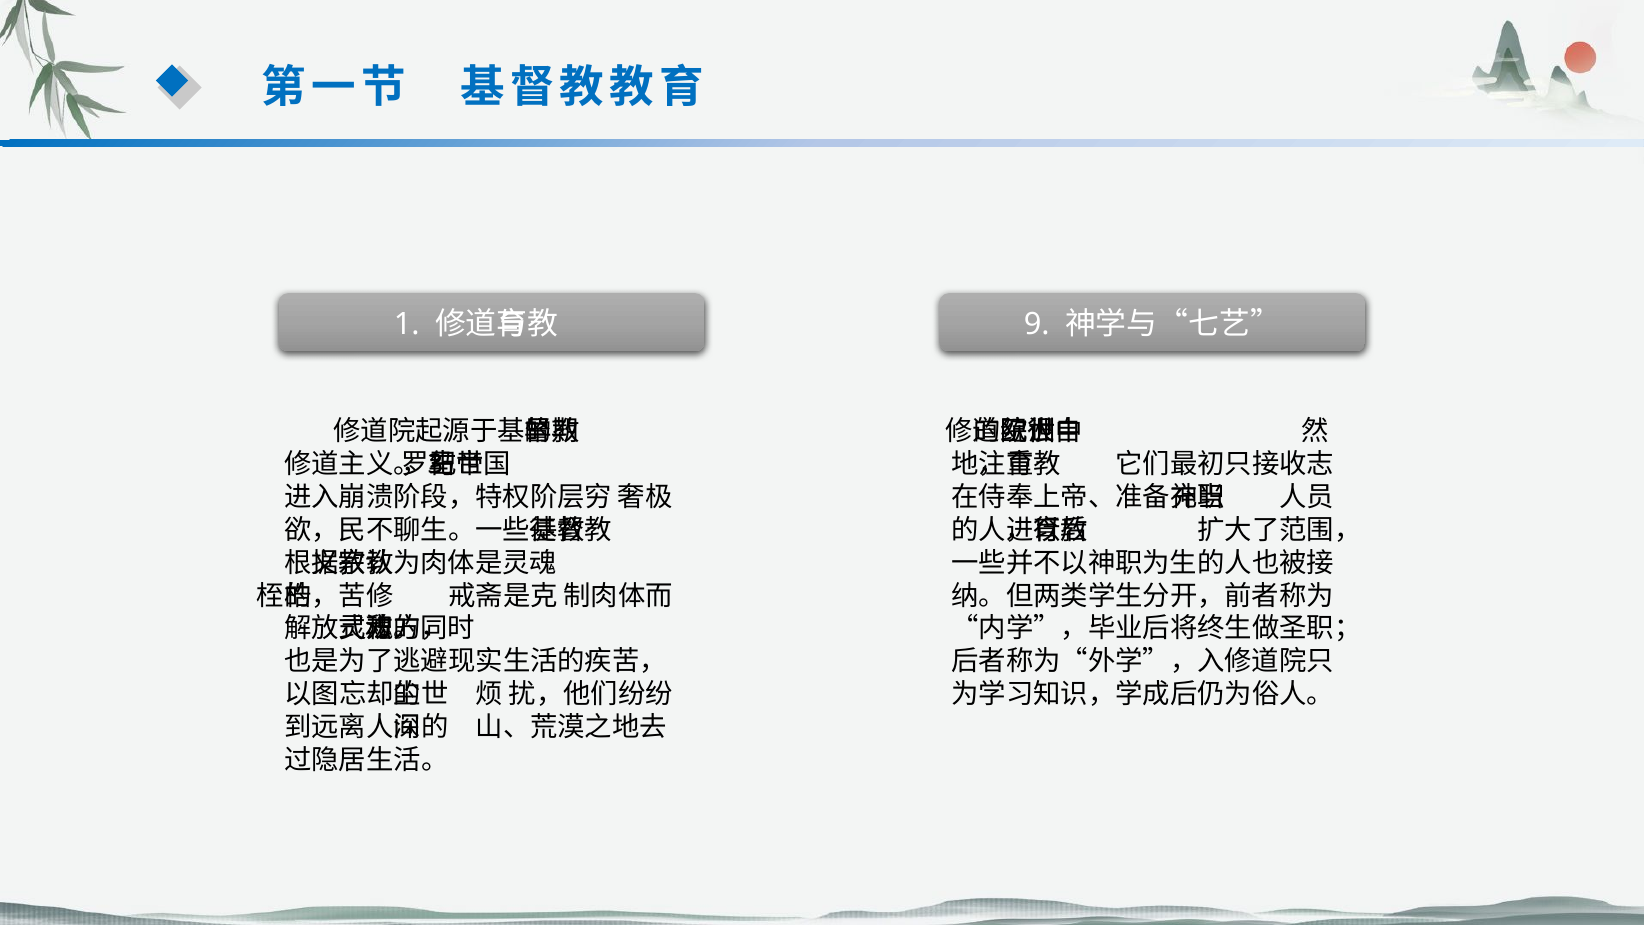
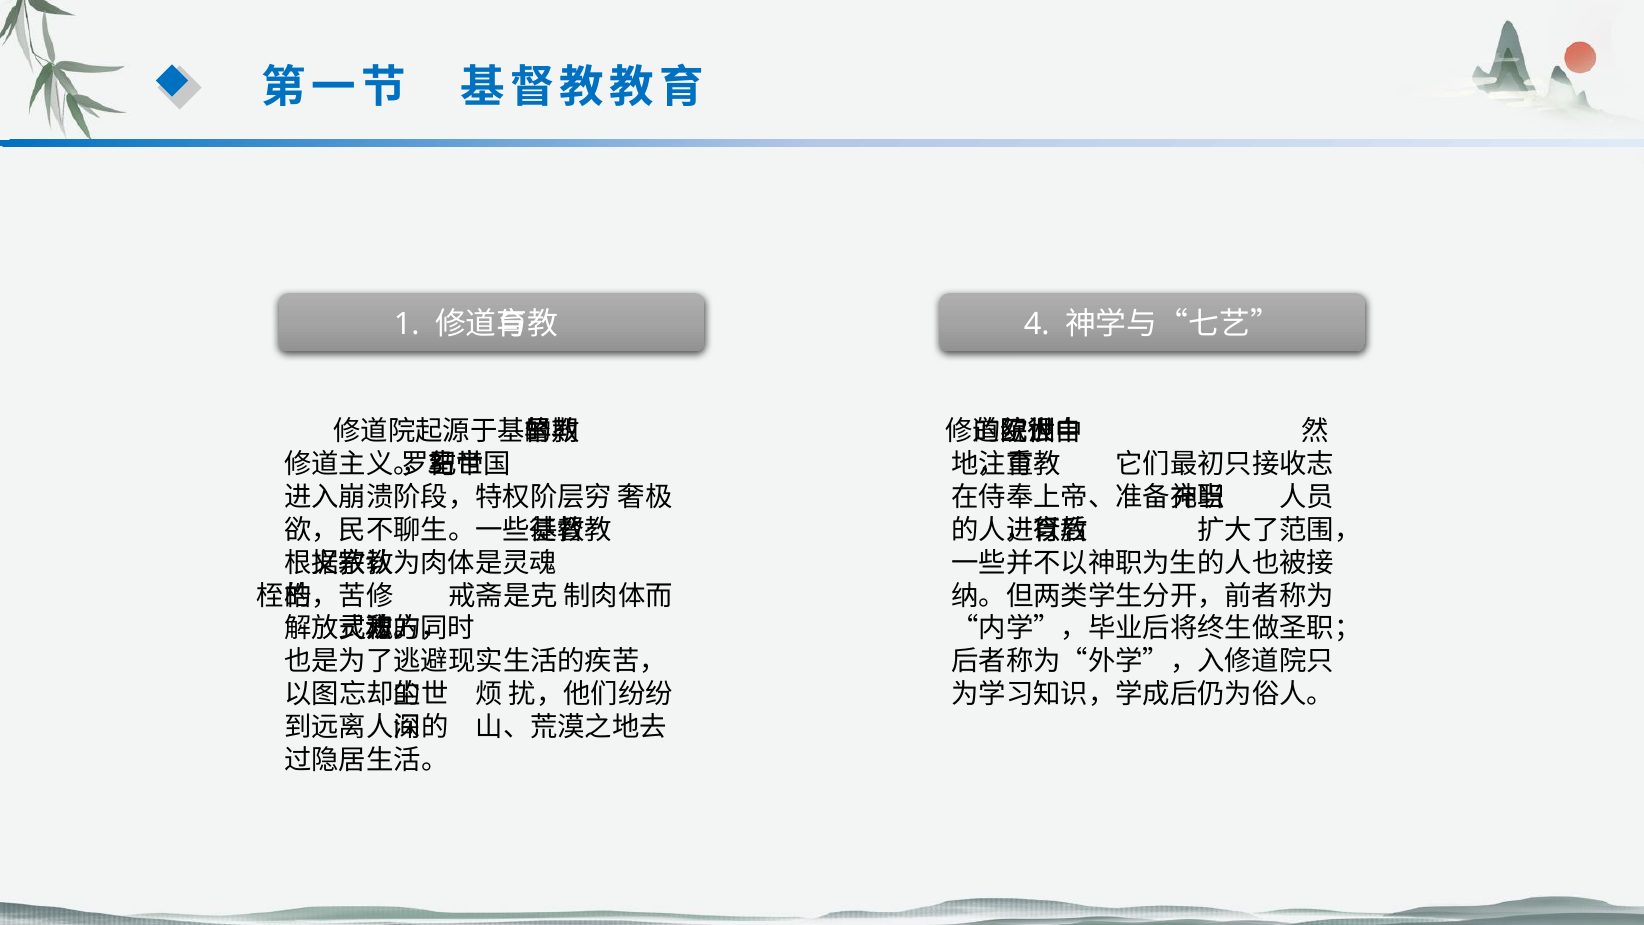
9: 9 -> 4 (1037, 324)
